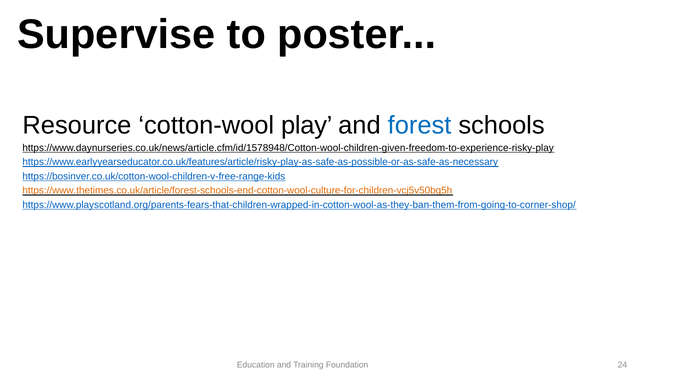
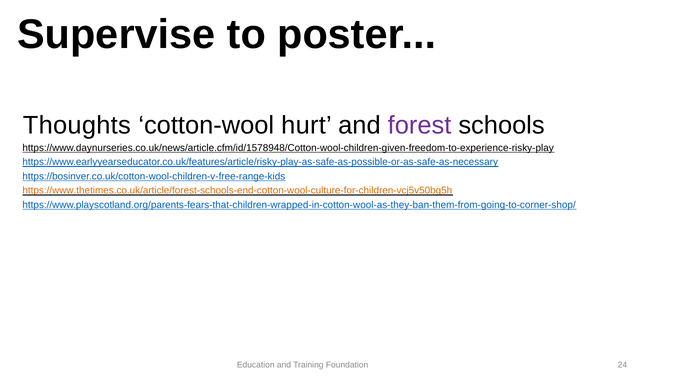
Resource: Resource -> Thoughts (77, 125)
play: play -> hurt (306, 125)
forest colour: blue -> purple (420, 125)
